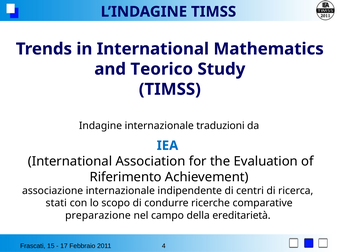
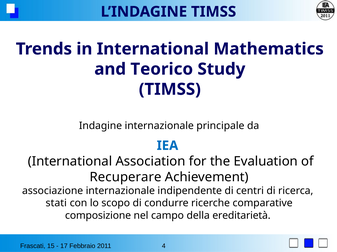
traduzioni: traduzioni -> principale (220, 126)
Riferimento: Riferimento -> Recuperare (126, 177)
preparazione: preparazione -> composizione (98, 216)
